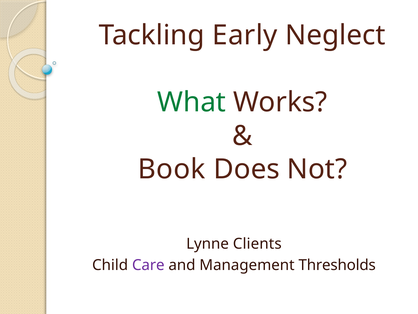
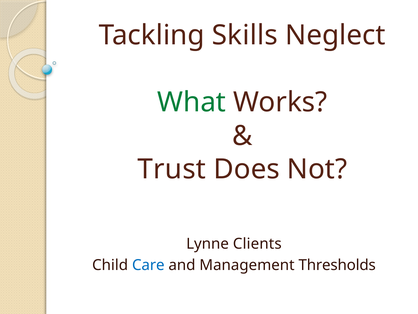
Early: Early -> Skills (245, 35)
Book: Book -> Trust (172, 169)
Care colour: purple -> blue (148, 265)
